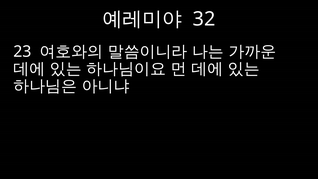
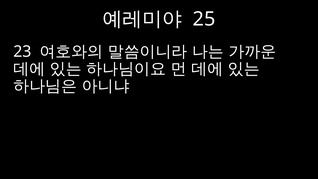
32: 32 -> 25 (204, 19)
